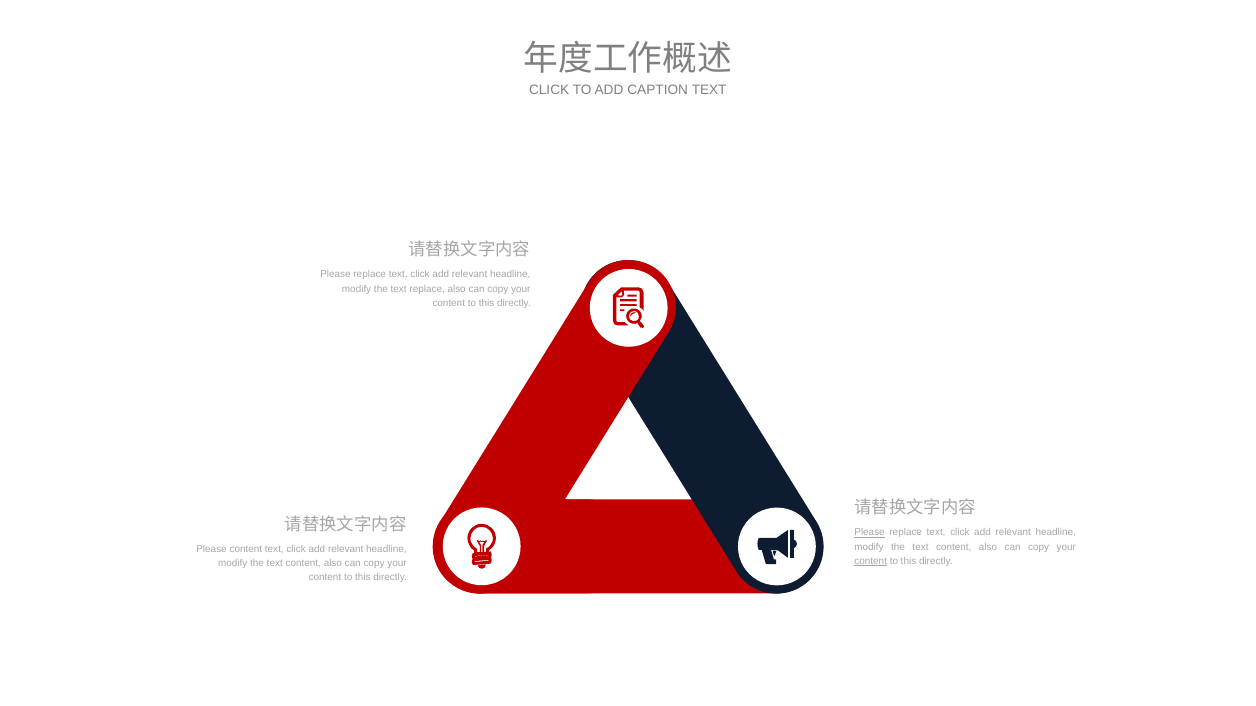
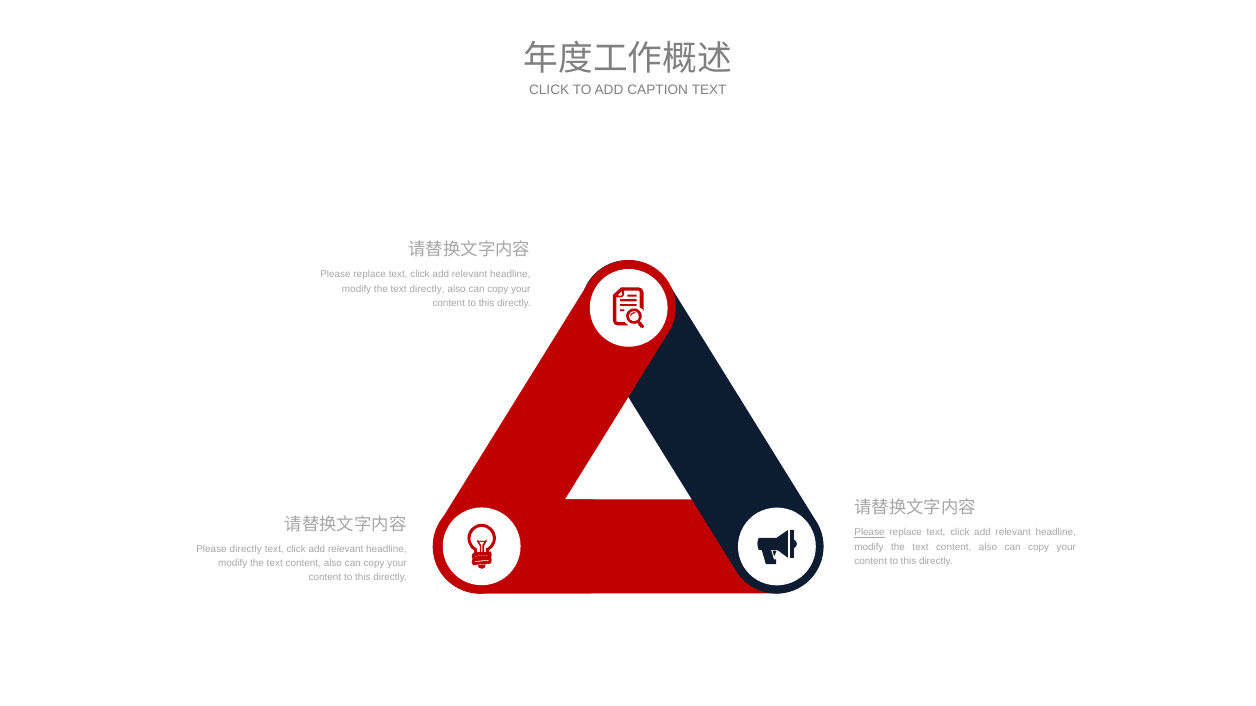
text replace: replace -> directly (427, 289)
Please content: content -> directly (246, 549)
content underline: present -> none (871, 561)
